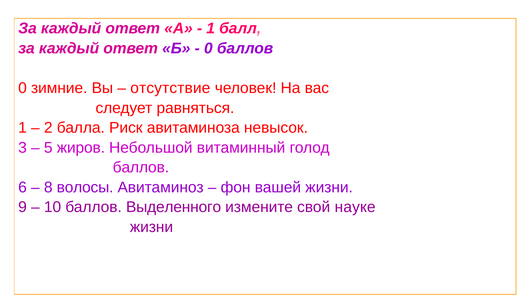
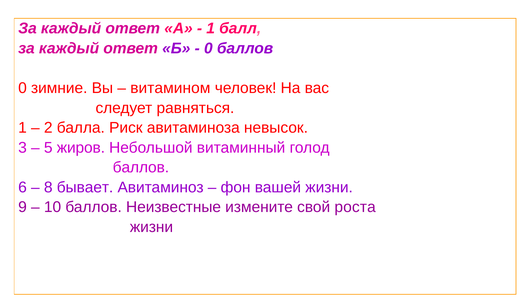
отсутствие: отсутствие -> витамином (170, 88)
волосы: волосы -> бывает (85, 187)
Выделенного: Выделенного -> Неизвестные (174, 207)
науке: науке -> роста (355, 207)
